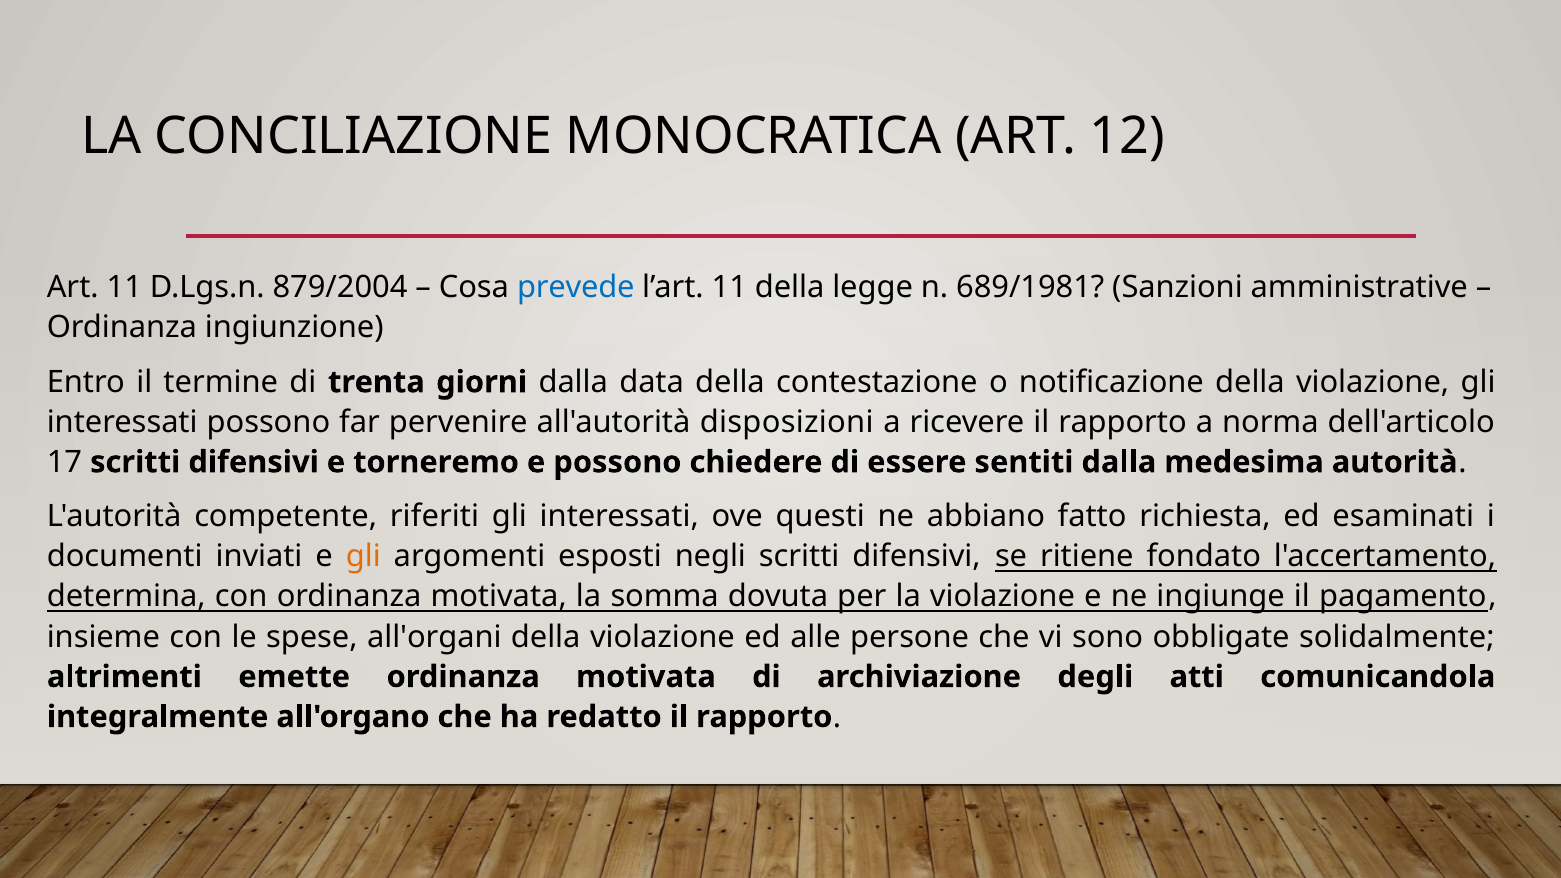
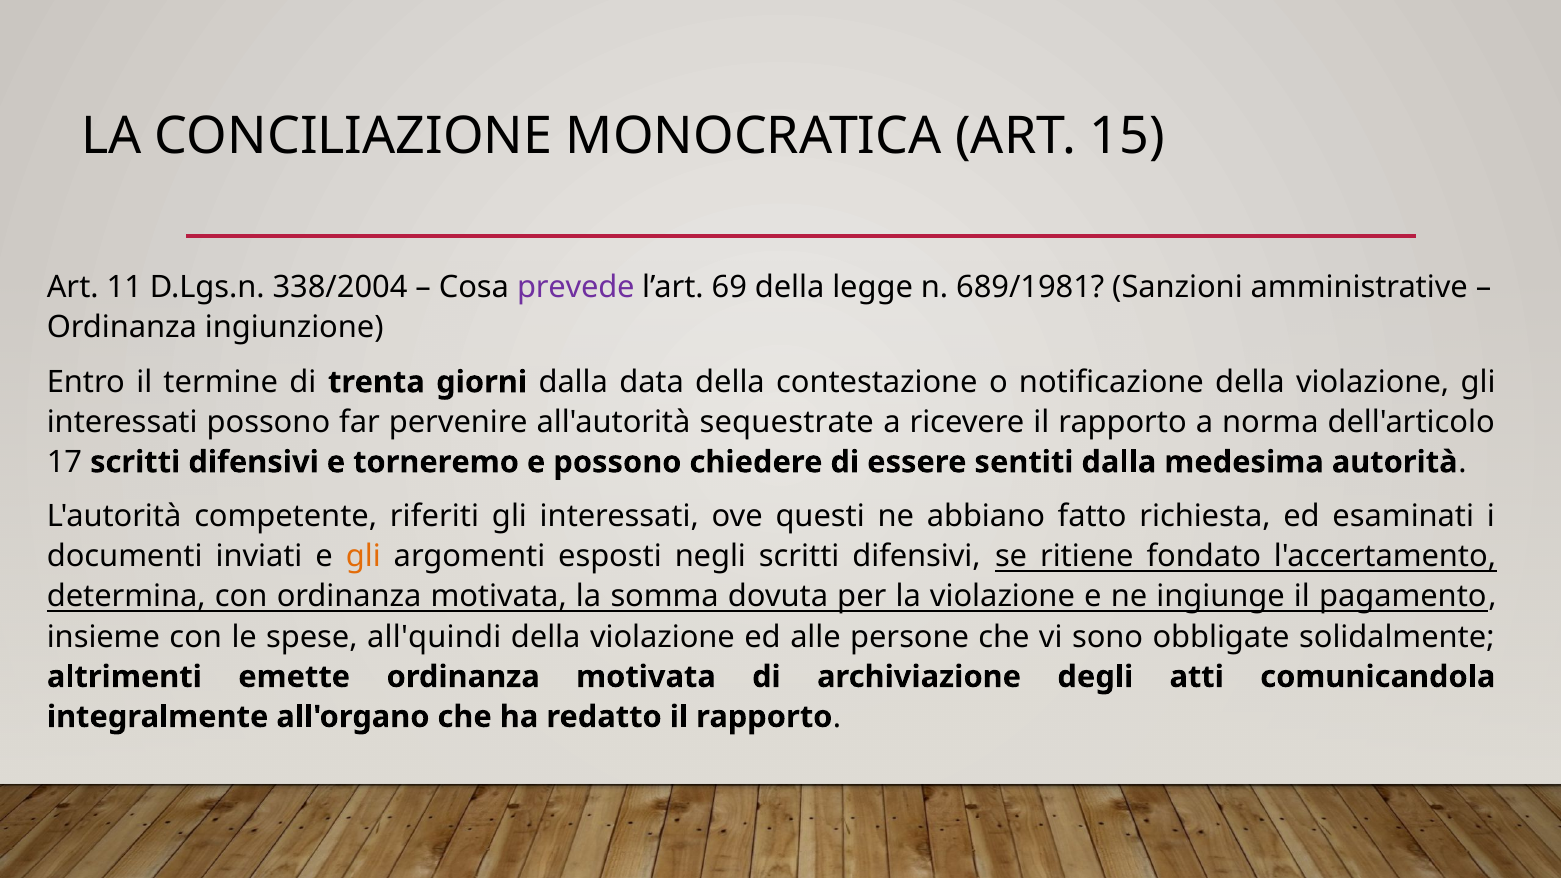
12: 12 -> 15 (1127, 137)
879/2004: 879/2004 -> 338/2004 (340, 288)
prevede colour: blue -> purple (576, 288)
l’art 11: 11 -> 69 (729, 288)
disposizioni: disposizioni -> sequestrate (787, 422)
all'organi: all'organi -> all'quindi (434, 637)
